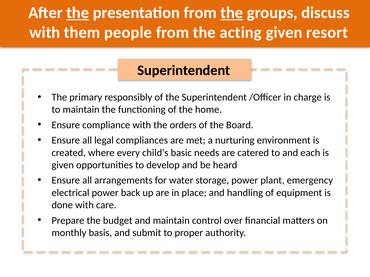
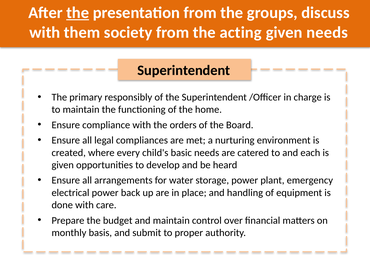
the underline: present -> none (232, 13)
people: people -> society (128, 33)
given resort: resort -> needs (327, 33)
